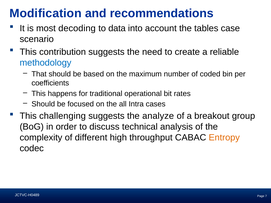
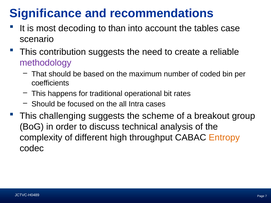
Modification: Modification -> Significance (46, 13)
data: data -> than (117, 28)
methodology colour: blue -> purple (46, 63)
analyze: analyze -> scheme (158, 116)
